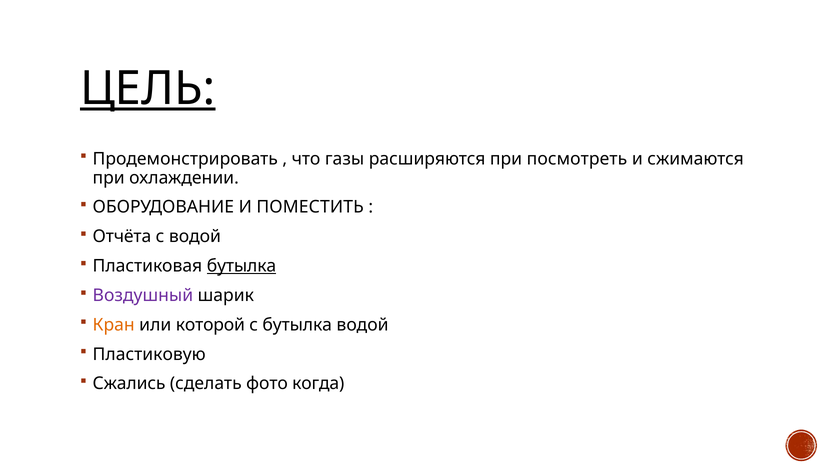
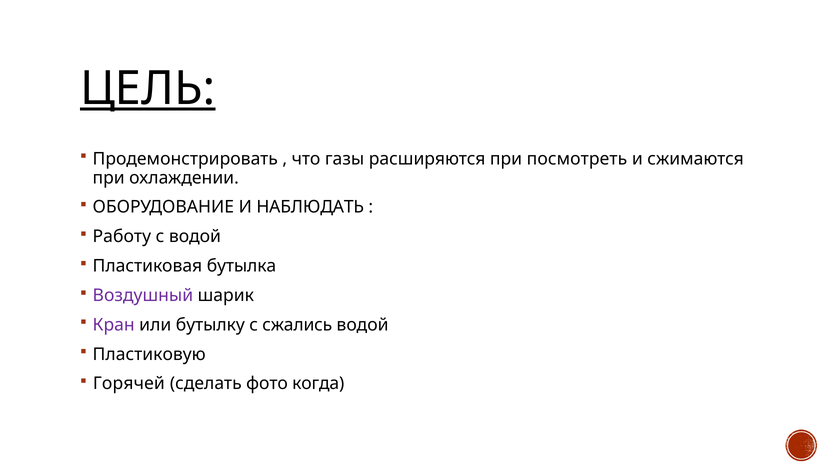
ПОМЕСТИТЬ: ПОМЕСТИТЬ -> НАБЛЮДАТЬ (310, 207)
Отчёта: Отчёта -> Работу (122, 236)
бутылка underline: present -> none (242, 266)
Кран colour: orange -> purple (114, 325)
которой: которой -> бутылку (210, 325)
с бутылка: бутылка -> сжались (297, 325)
Сжались: Сжались -> Горячей (129, 383)
